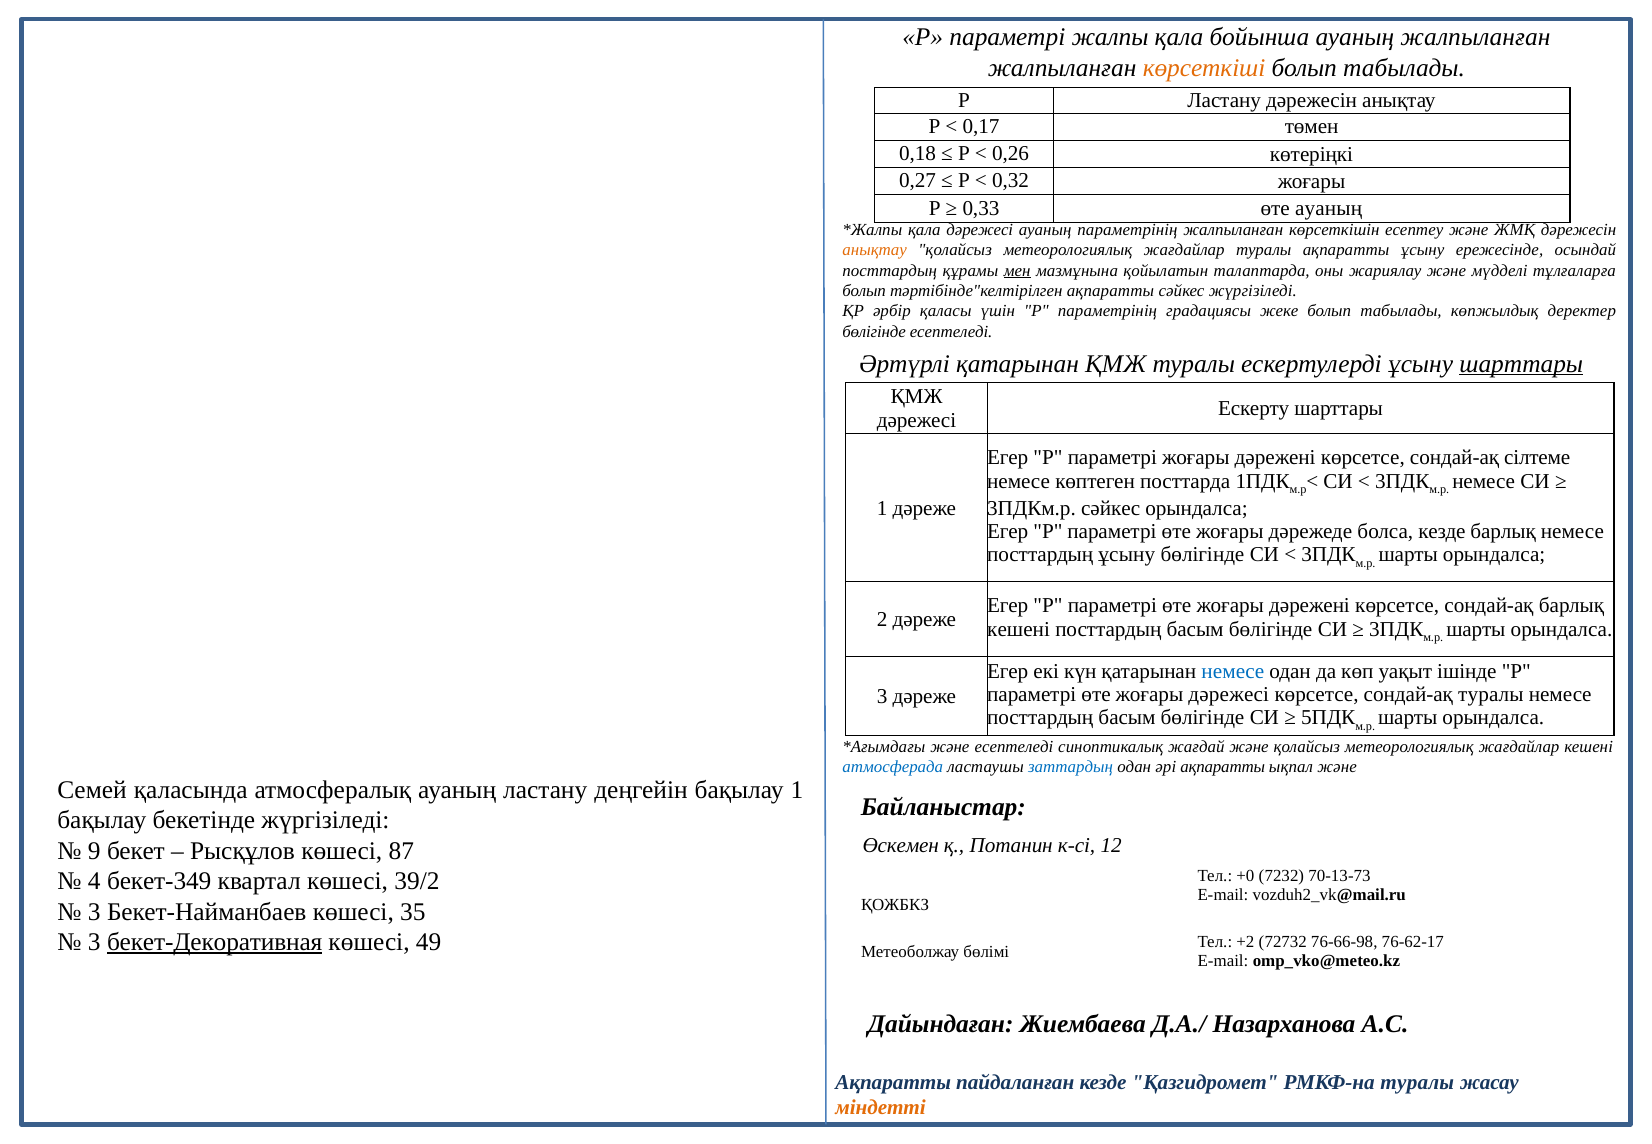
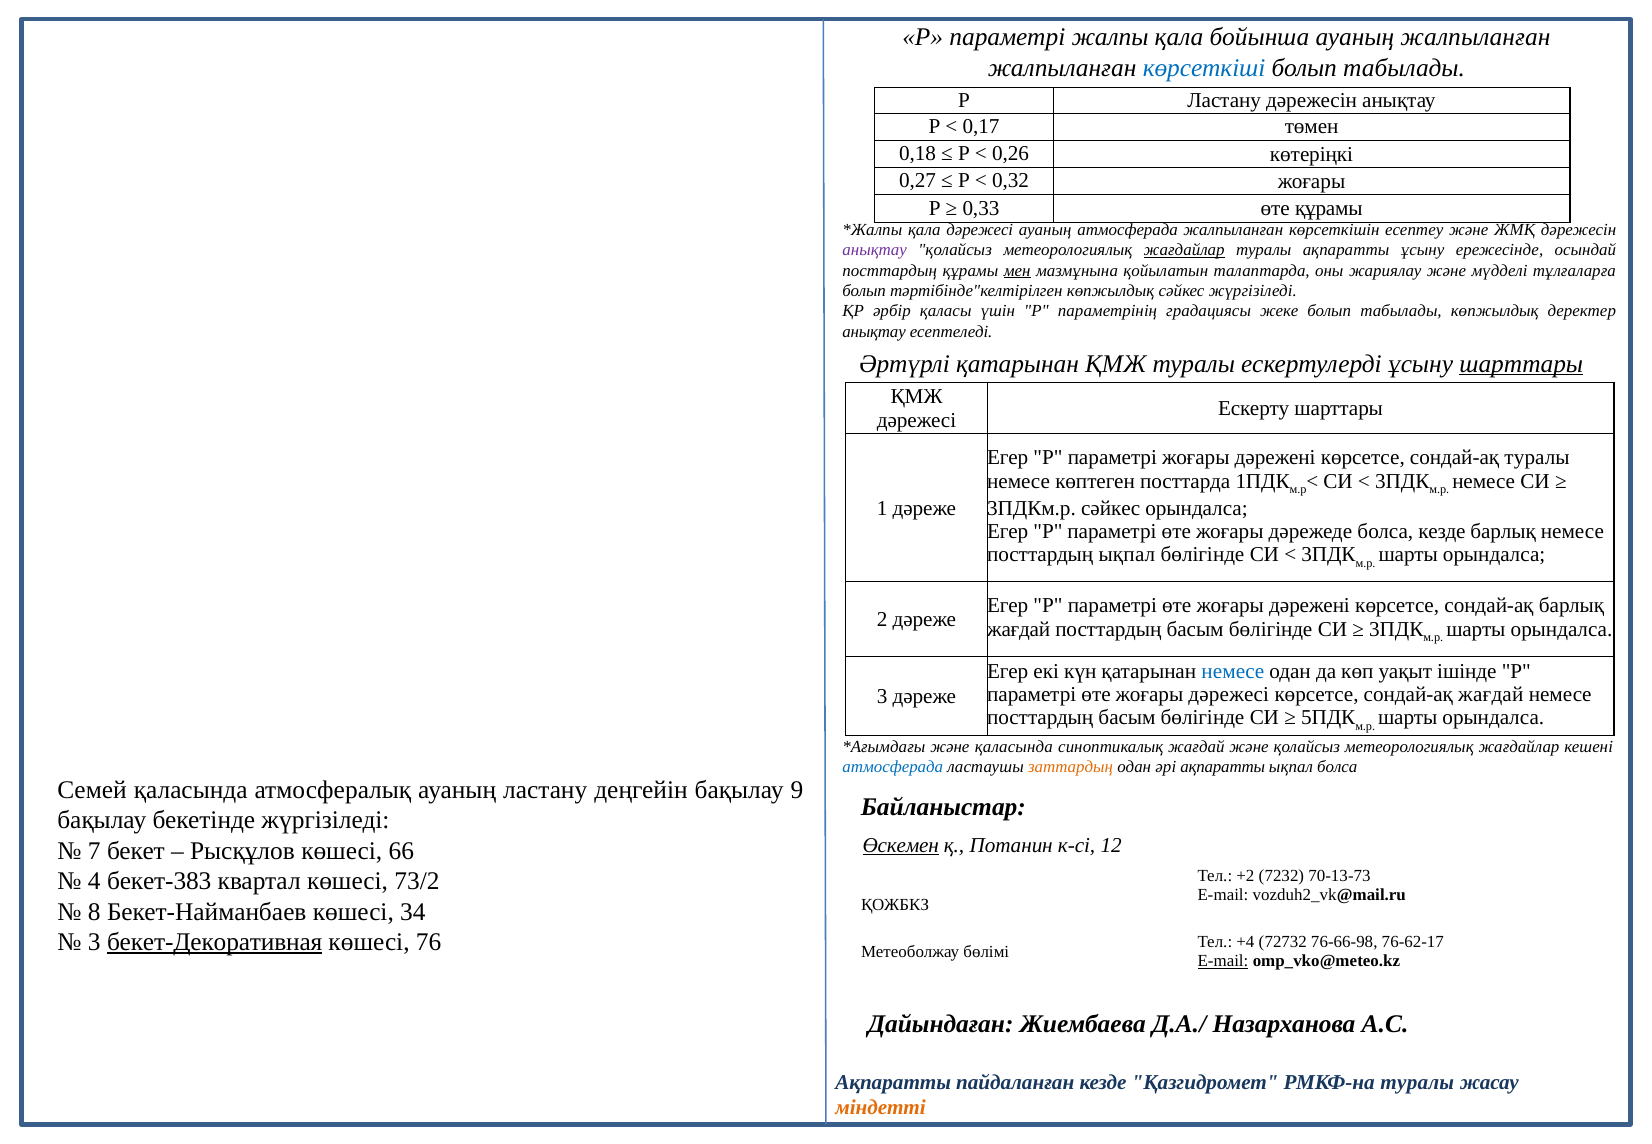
көрсеткіші colour: orange -> blue (1204, 68)
өте ауаның: ауаның -> құрамы (1329, 208)
ауаның параметрінің: параметрінің -> атмосферада (1128, 230)
анықтау colour: orange -> purple (875, 250)
жағдайлар underline: none -> present (1184, 250)
тәртібінде"келтірілген ақпаратты: ақпаратты -> көпжылдық (1111, 291)
бөлігінде: бөлігінде -> анықтау (874, 331)
сондай-ақ сілтеме: сілтеме -> туралы (1537, 458)
посттардың ұсыну: ұсыну -> ықпал (1127, 555)
кешені: кешені -> жағдай (1019, 629)
сондай-ақ туралы: туралы -> жағдай (1491, 694)
және есептеледі: есептеледі -> қаласында (1014, 747)
заттардың colour: blue -> orange (1071, 767)
ықпал және: және -> болса (1337, 767)
бақылау 1: 1 -> 9 (797, 789)
Өскемен underline: none -> present (901, 845)
9: 9 -> 7 (94, 850)
87: 87 -> 66 (401, 850)
+0: +0 -> +2 (1245, 876)
бекет-349: бекет-349 -> бекет-383 (159, 881)
39/2: 39/2 -> 73/2 (417, 881)
3: 3 -> 8 (94, 911)
35: 35 -> 34 (413, 911)
49: 49 -> 76 (429, 942)
+2: +2 -> +4 (1245, 942)
E-mail underline: none -> present (1223, 961)
